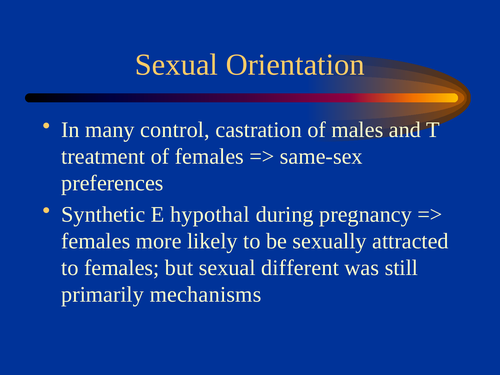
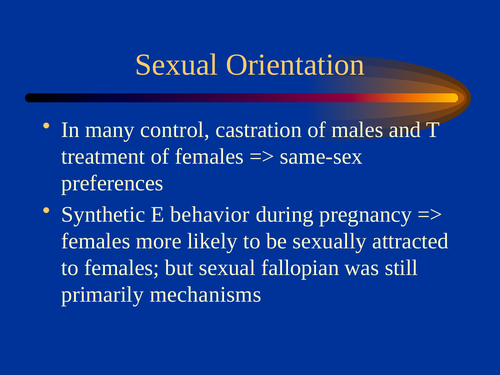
hypothal: hypothal -> behavior (210, 214)
different: different -> fallopian (300, 268)
